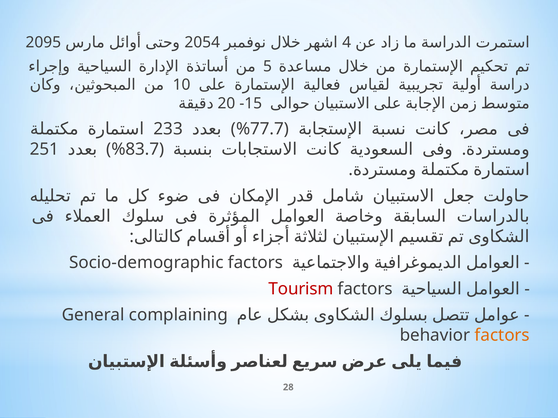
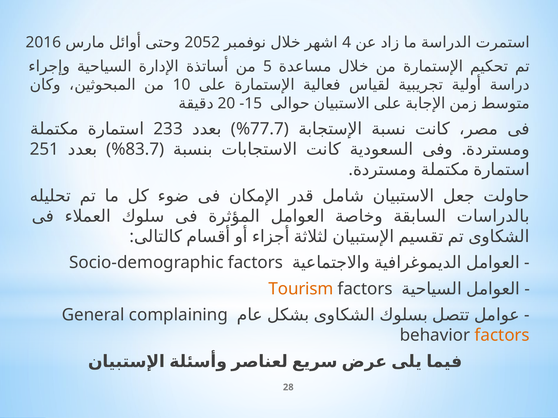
2095: 2095 -> 2016 (43, 42)
2054: 2054 -> 2052 (202, 42)
Tourism colour: red -> orange (301, 289)
